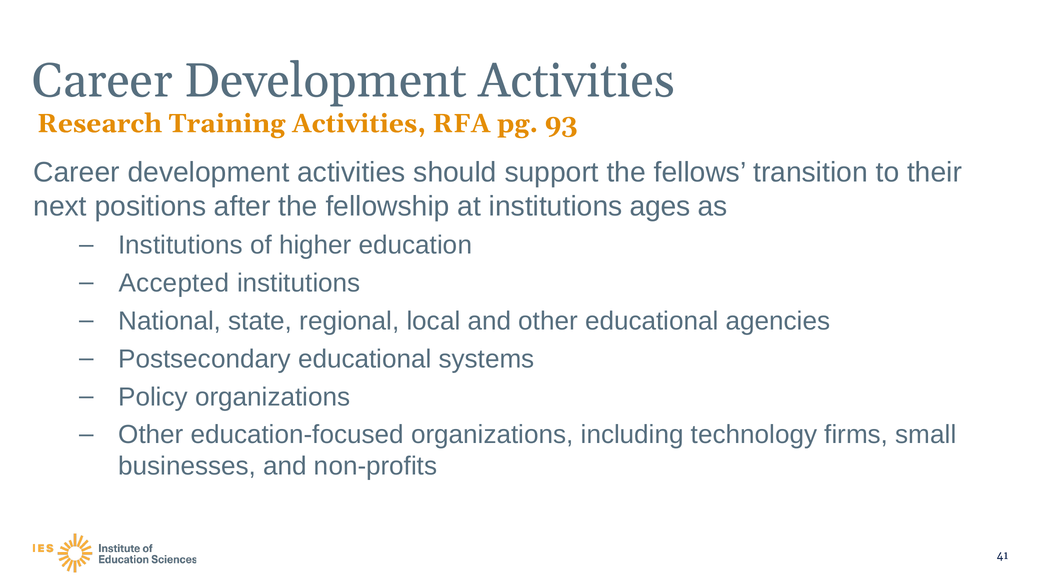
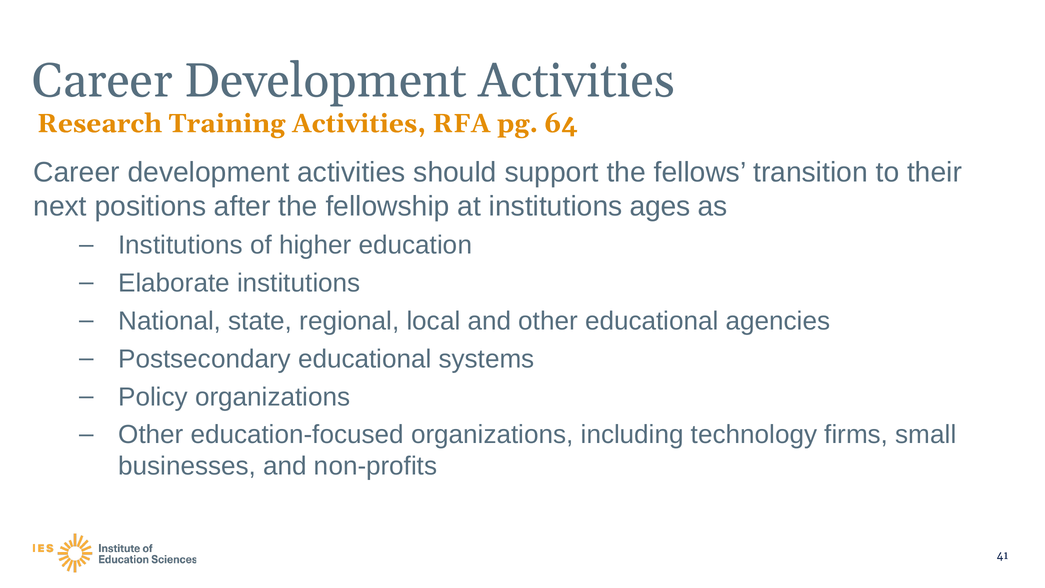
93: 93 -> 64 (561, 123)
Accepted: Accepted -> Elaborate (174, 283)
